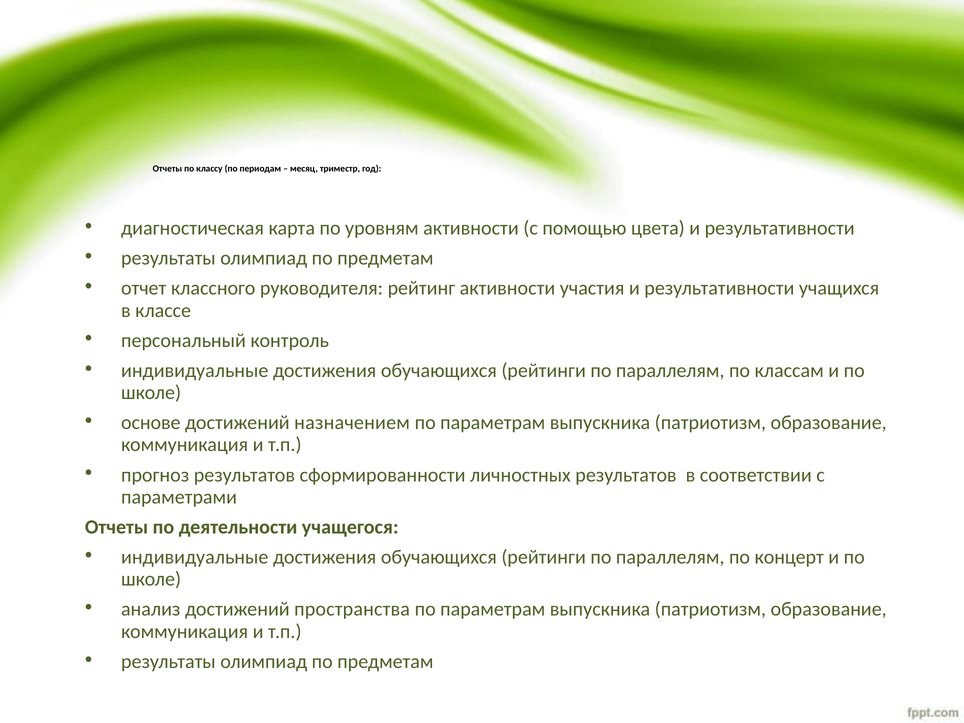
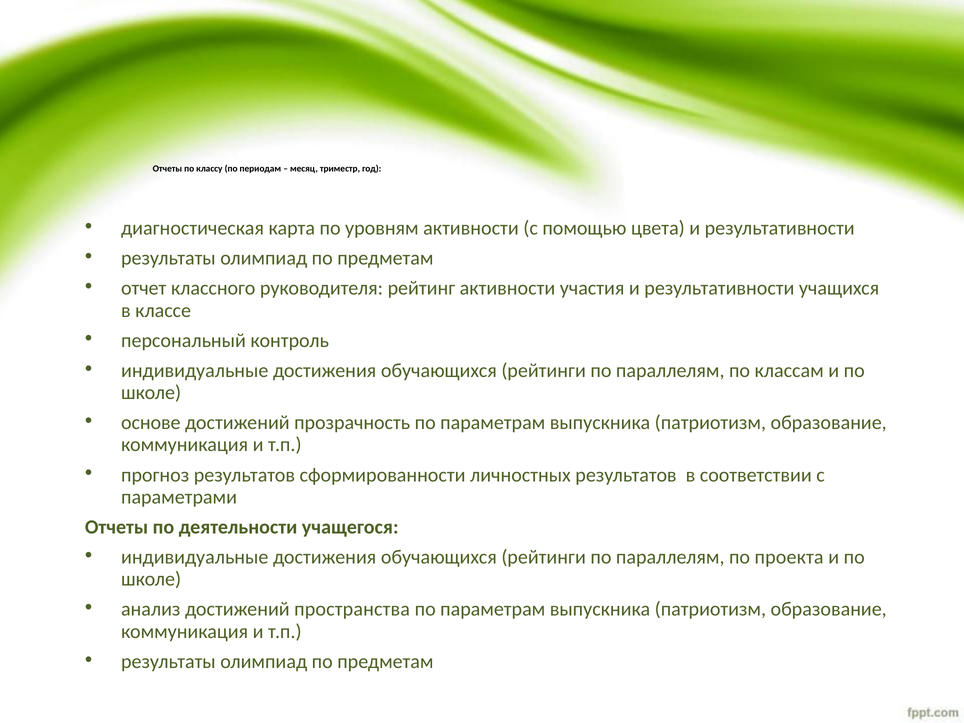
назначением: назначением -> прозрачность (352, 423)
концерт: концерт -> проекта (789, 557)
